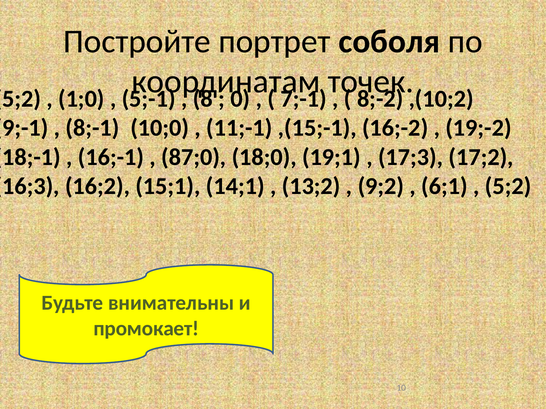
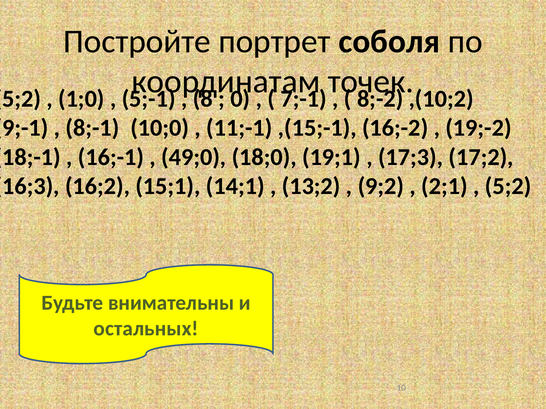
87;0: 87;0 -> 49;0 (194, 157)
6;1: 6;1 -> 2;1 (445, 186)
промокает: промокает -> остальных (146, 329)
